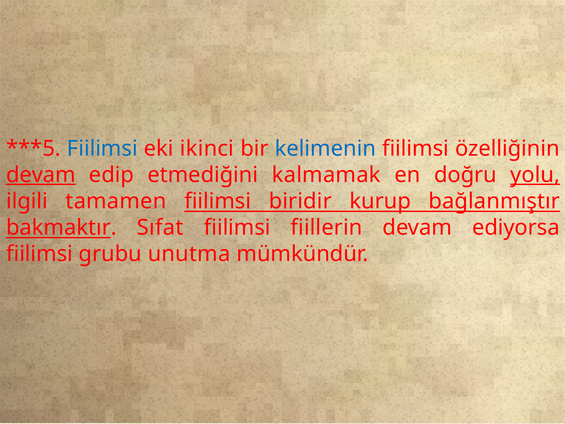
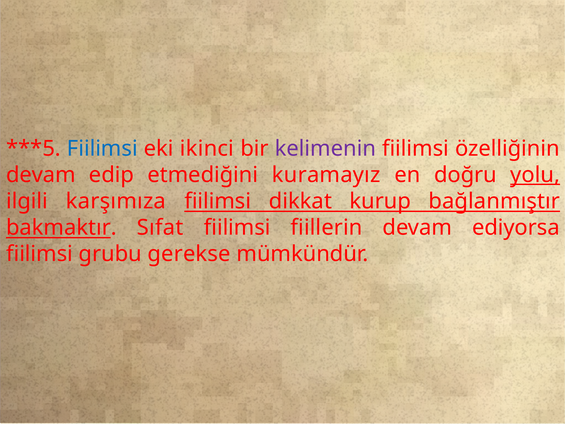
kelimenin colour: blue -> purple (325, 148)
devam underline: present -> none (41, 175)
kalmamak: kalmamak -> kuramayız (326, 175)
tamamen: tamamen -> karşımıza (116, 201)
biridir: biridir -> dikkat (300, 201)
unutma: unutma -> gerekse (189, 254)
